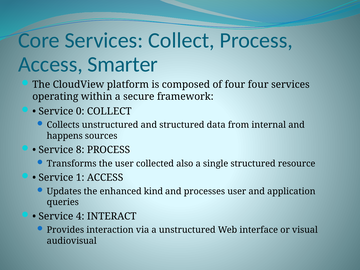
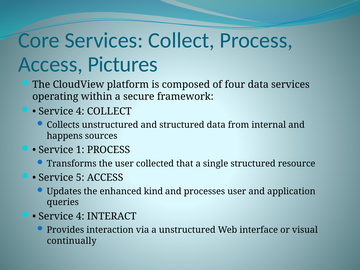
Smarter: Smarter -> Pictures (123, 64)
four four: four -> data (258, 85)
0: 0 -> 4 (80, 111)
8: 8 -> 1 (80, 150)
also: also -> that (185, 164)
1: 1 -> 5 (80, 178)
audiovisual: audiovisual -> continually (72, 241)
